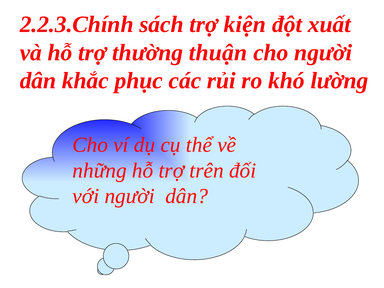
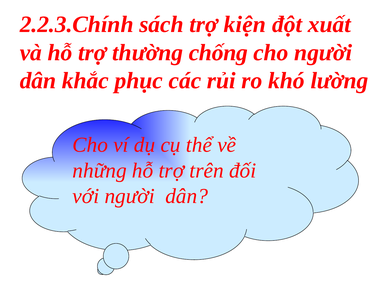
thuận: thuận -> chống (218, 53)
